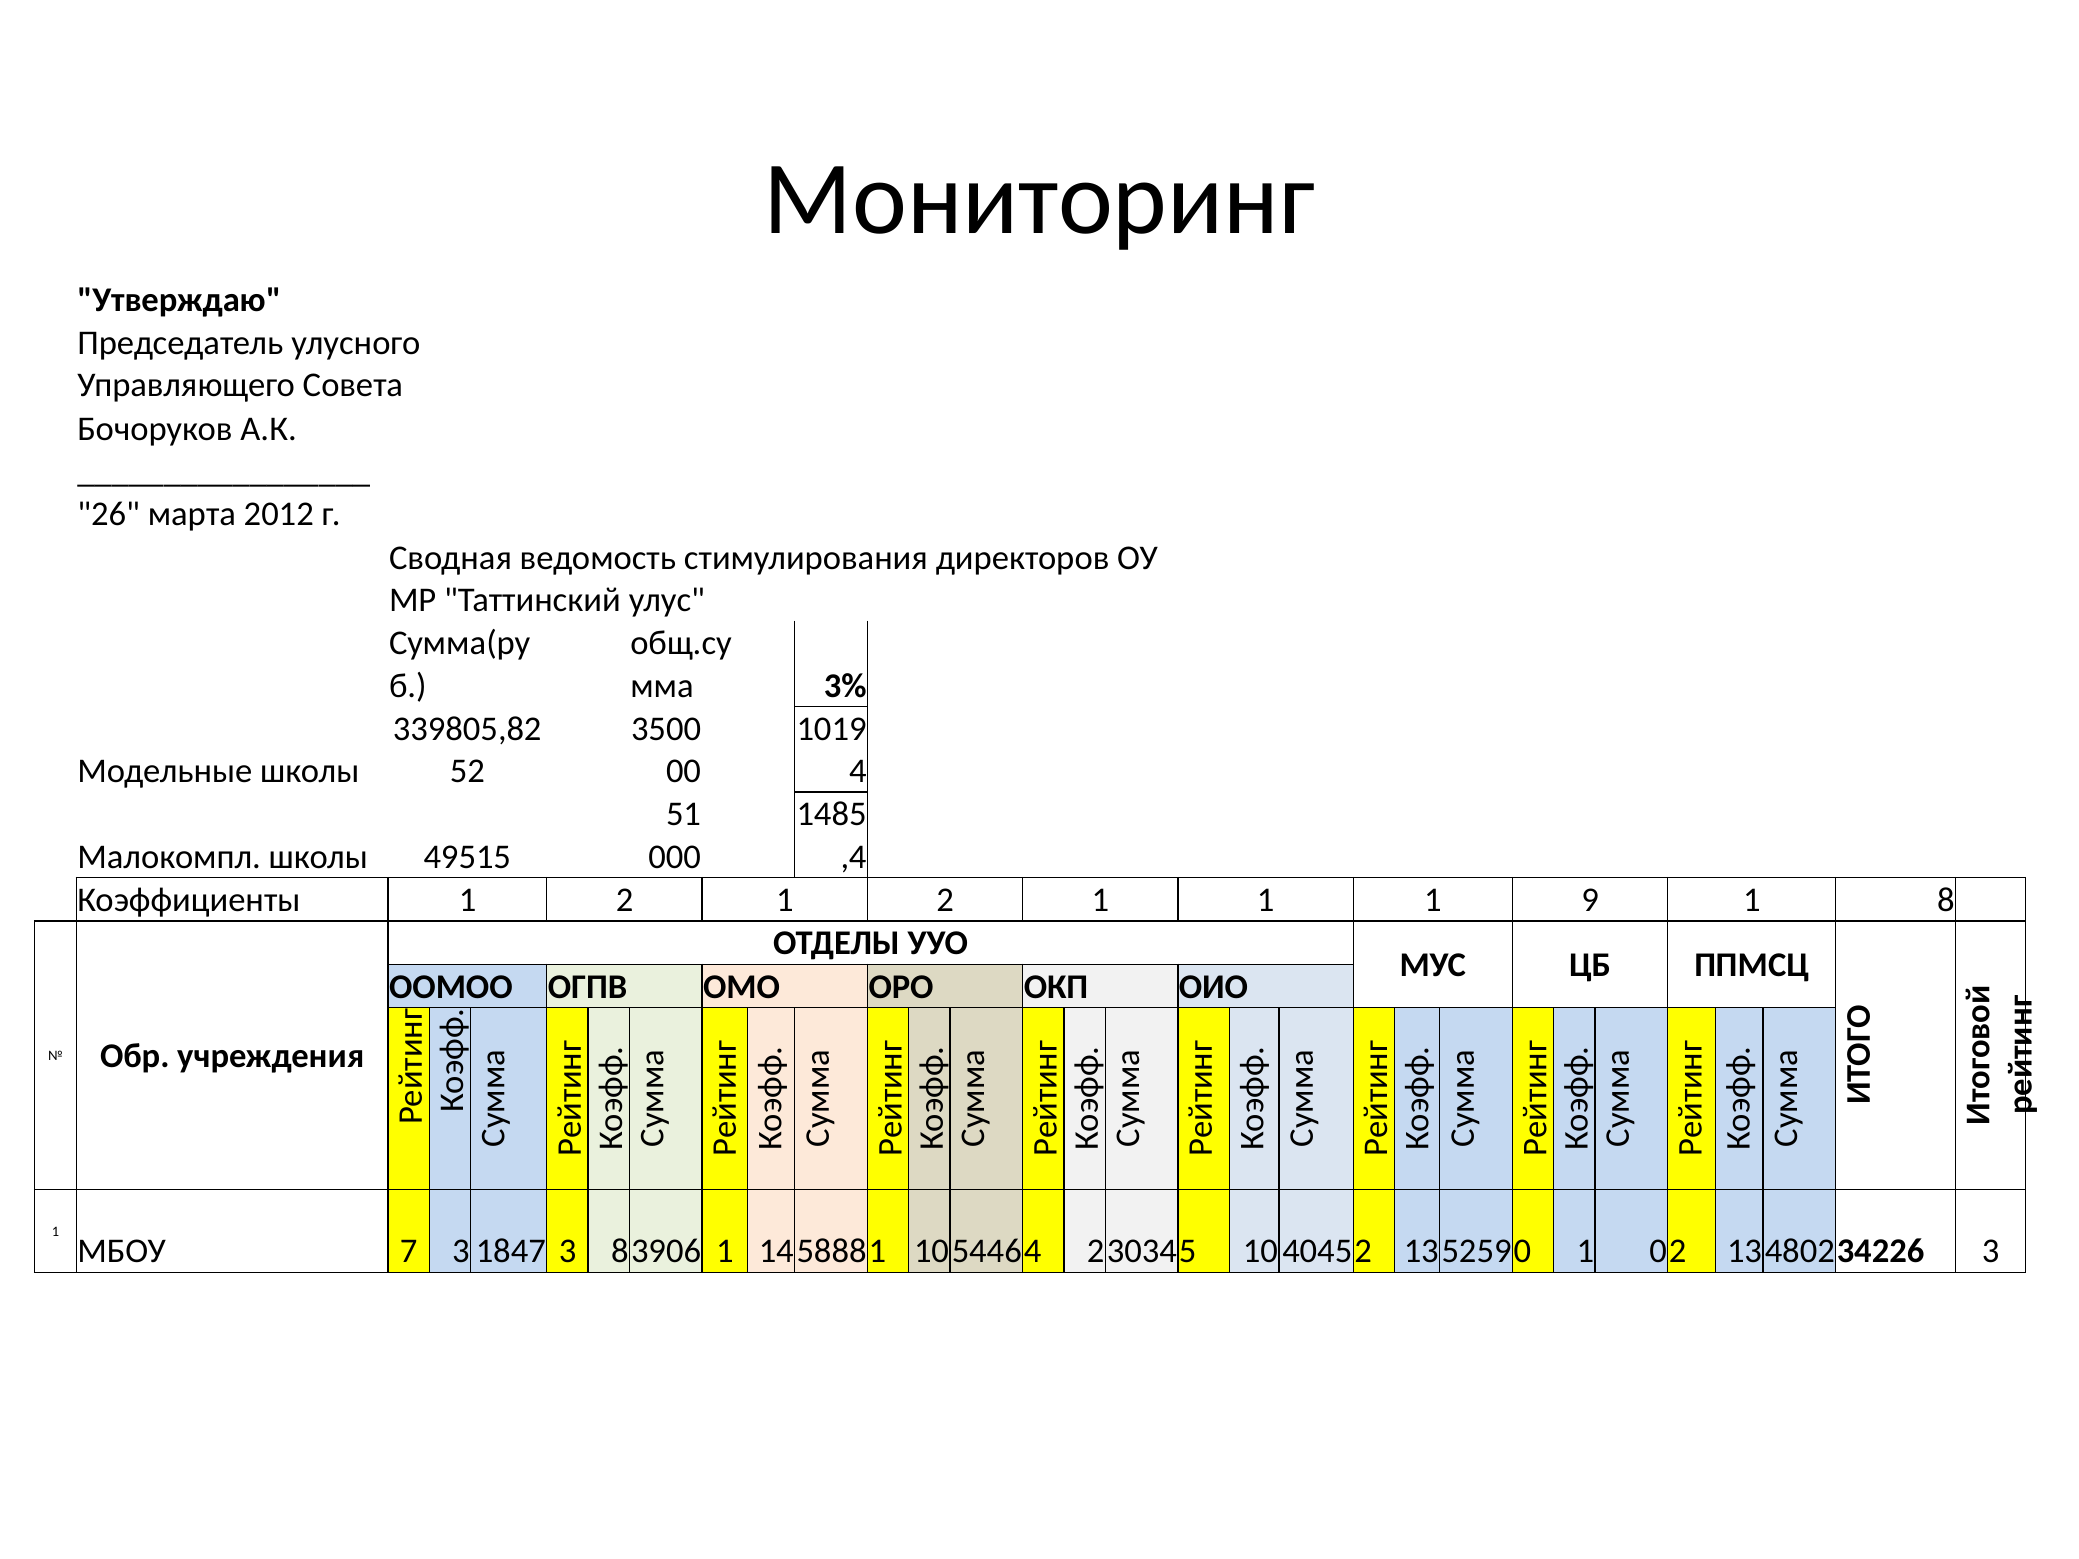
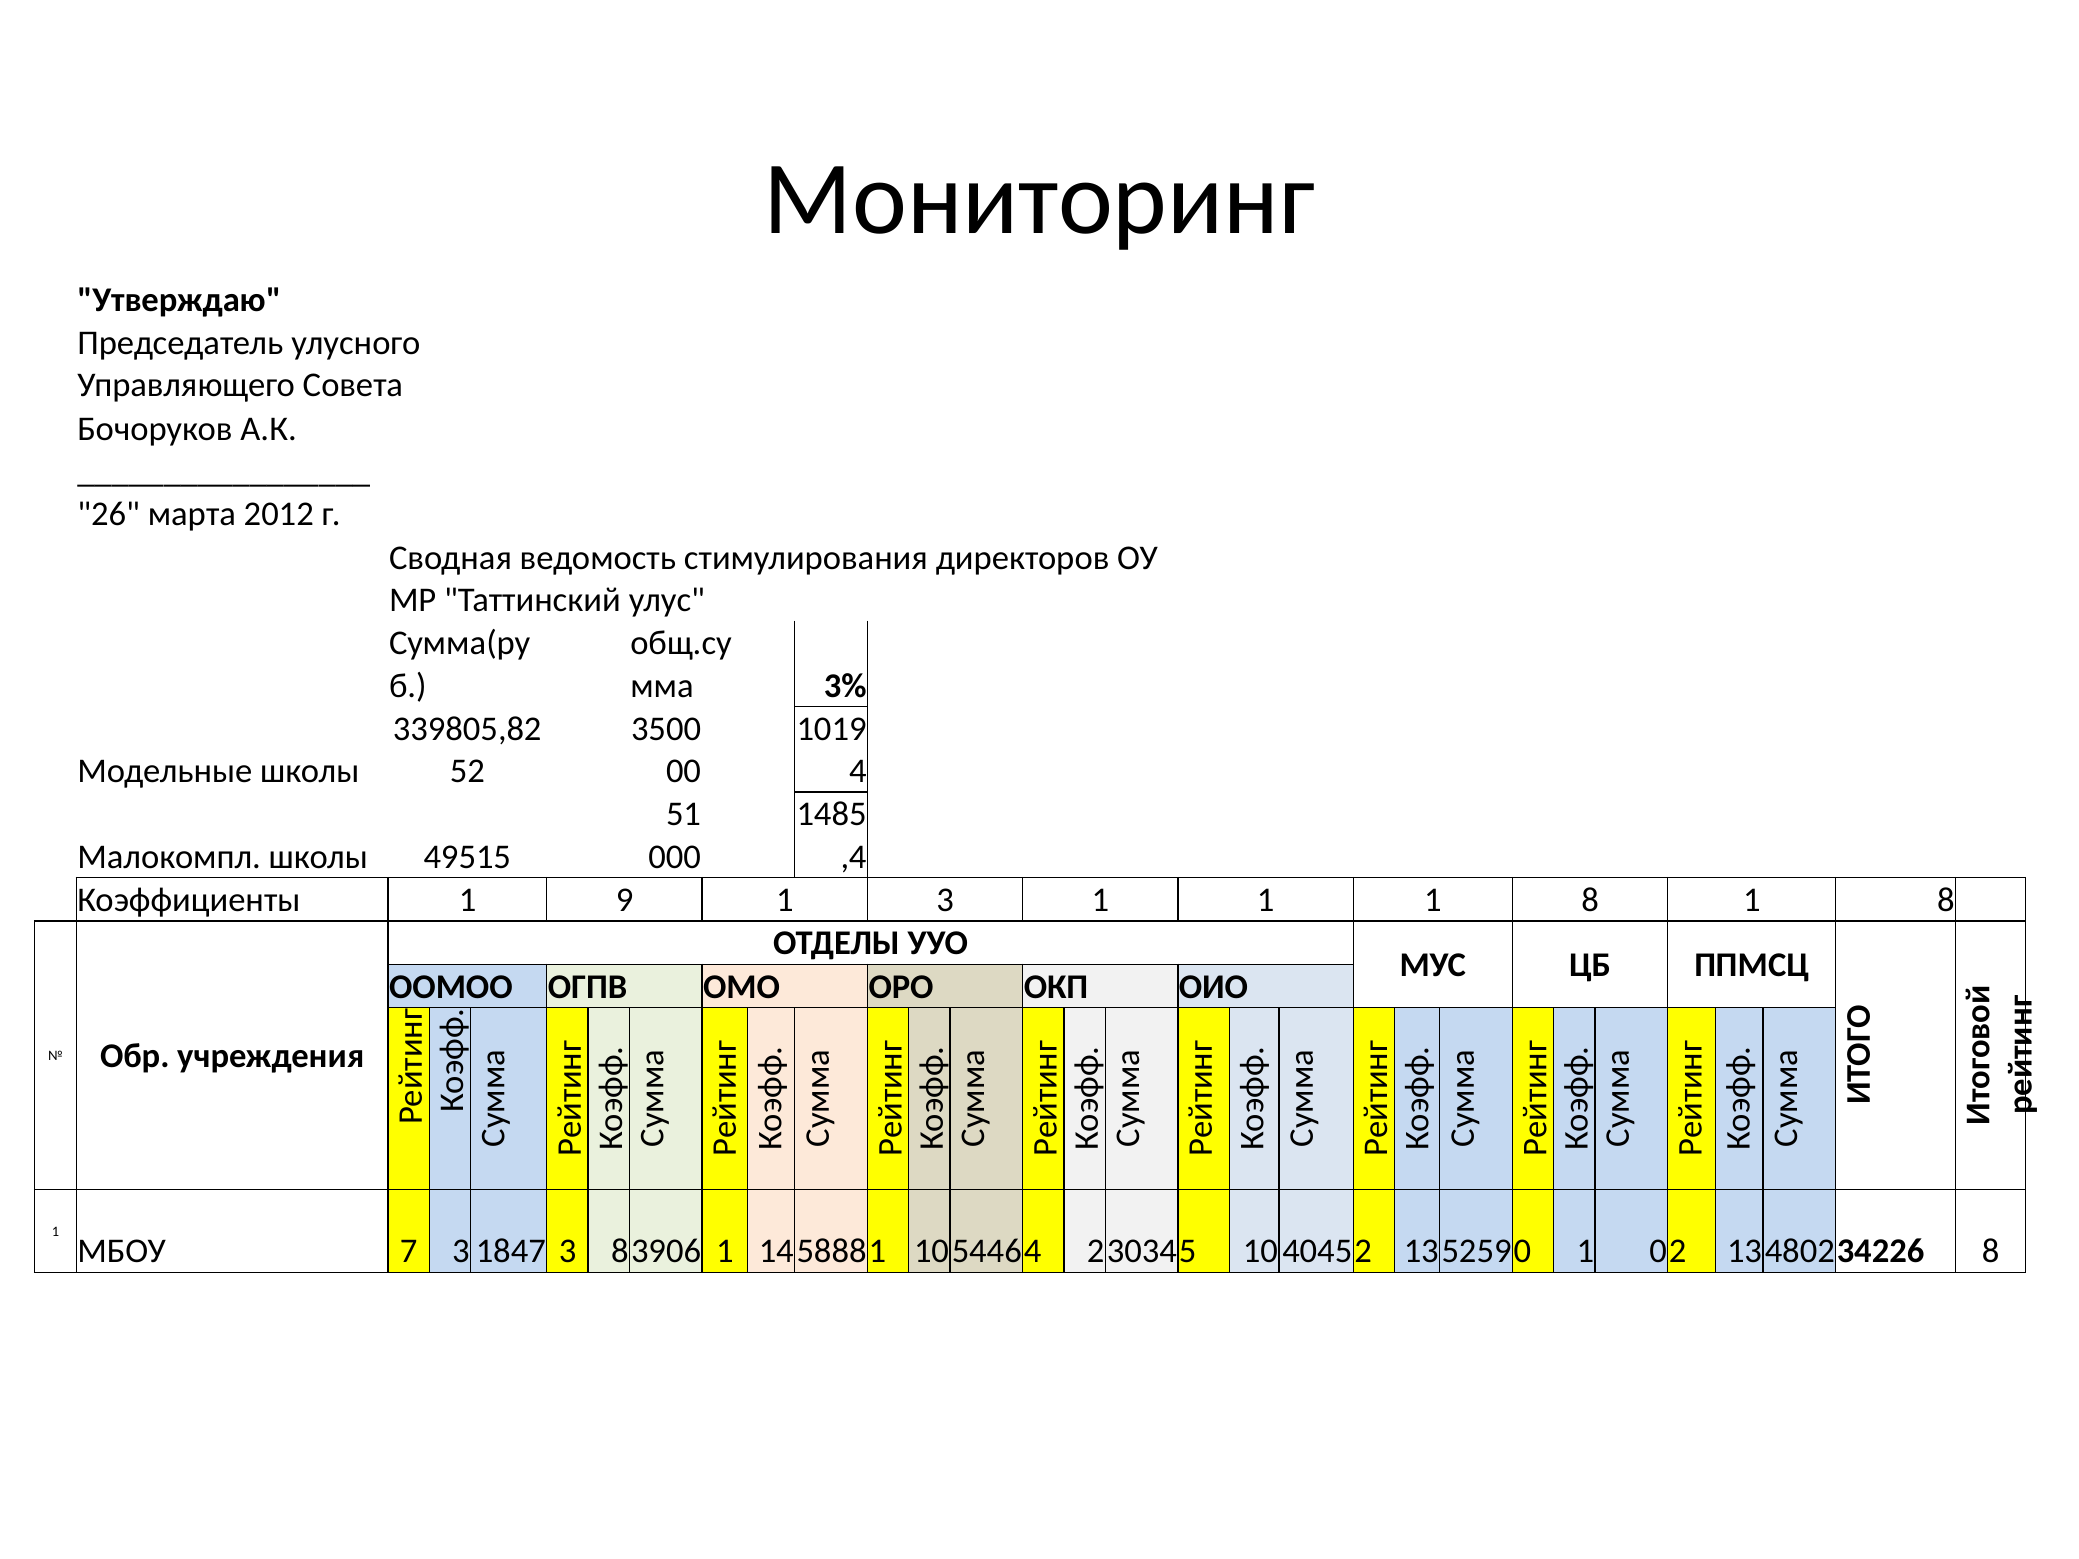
Коэффициенты 1 2: 2 -> 9 (625, 900)
2: 2 -> 3 (945, 900)
1 1 9: 9 -> 8 (1590, 900)
3: 3 -> 8 (1991, 1252)
